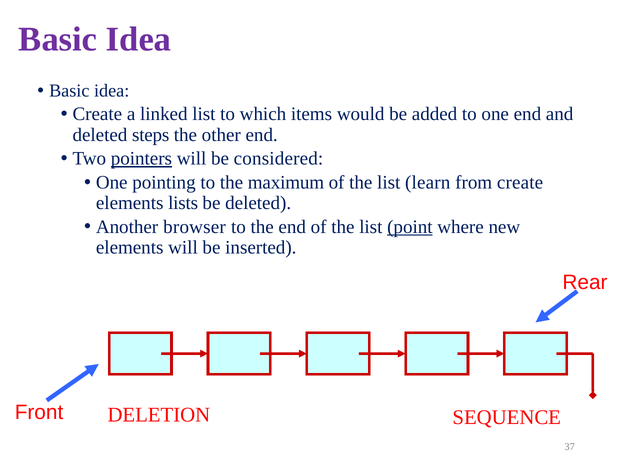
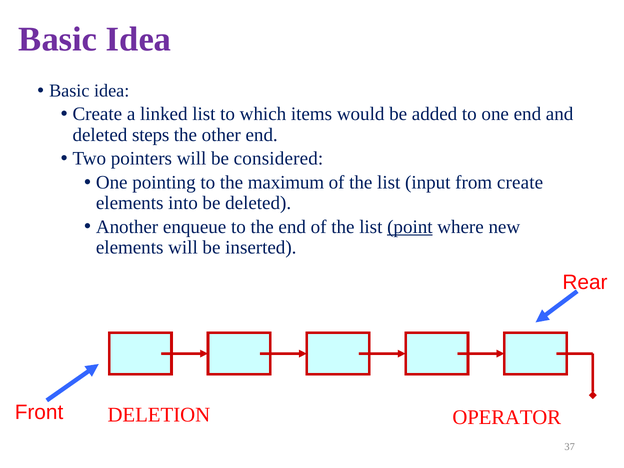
pointers underline: present -> none (141, 159)
learn: learn -> input (428, 182)
lists: lists -> into (183, 203)
browser: browser -> enqueue (195, 227)
SEQUENCE: SEQUENCE -> OPERATOR (507, 417)
